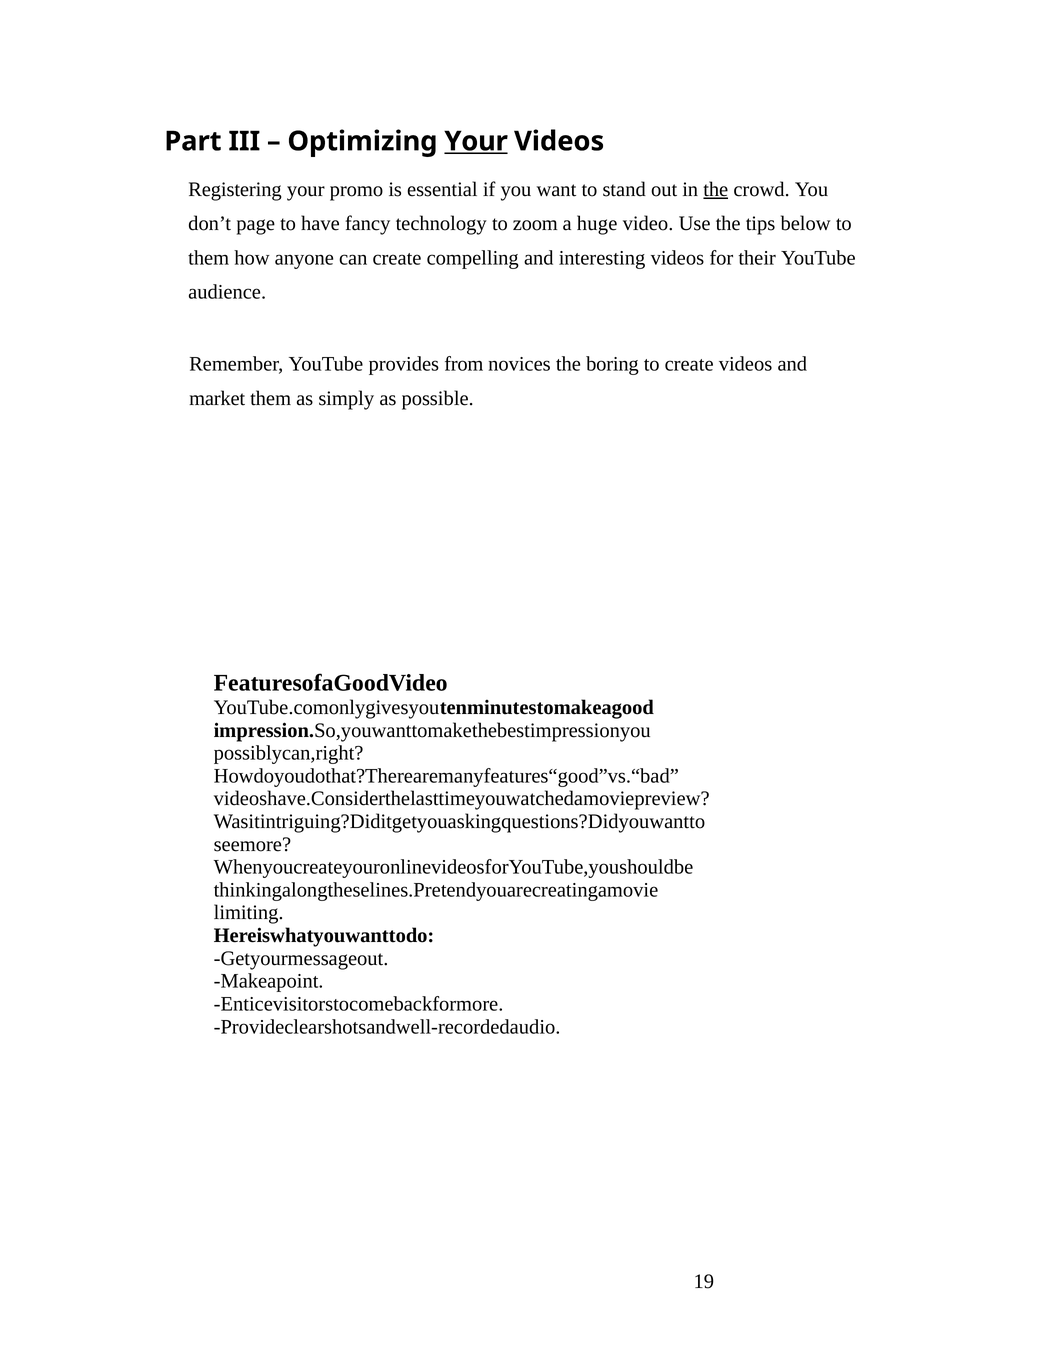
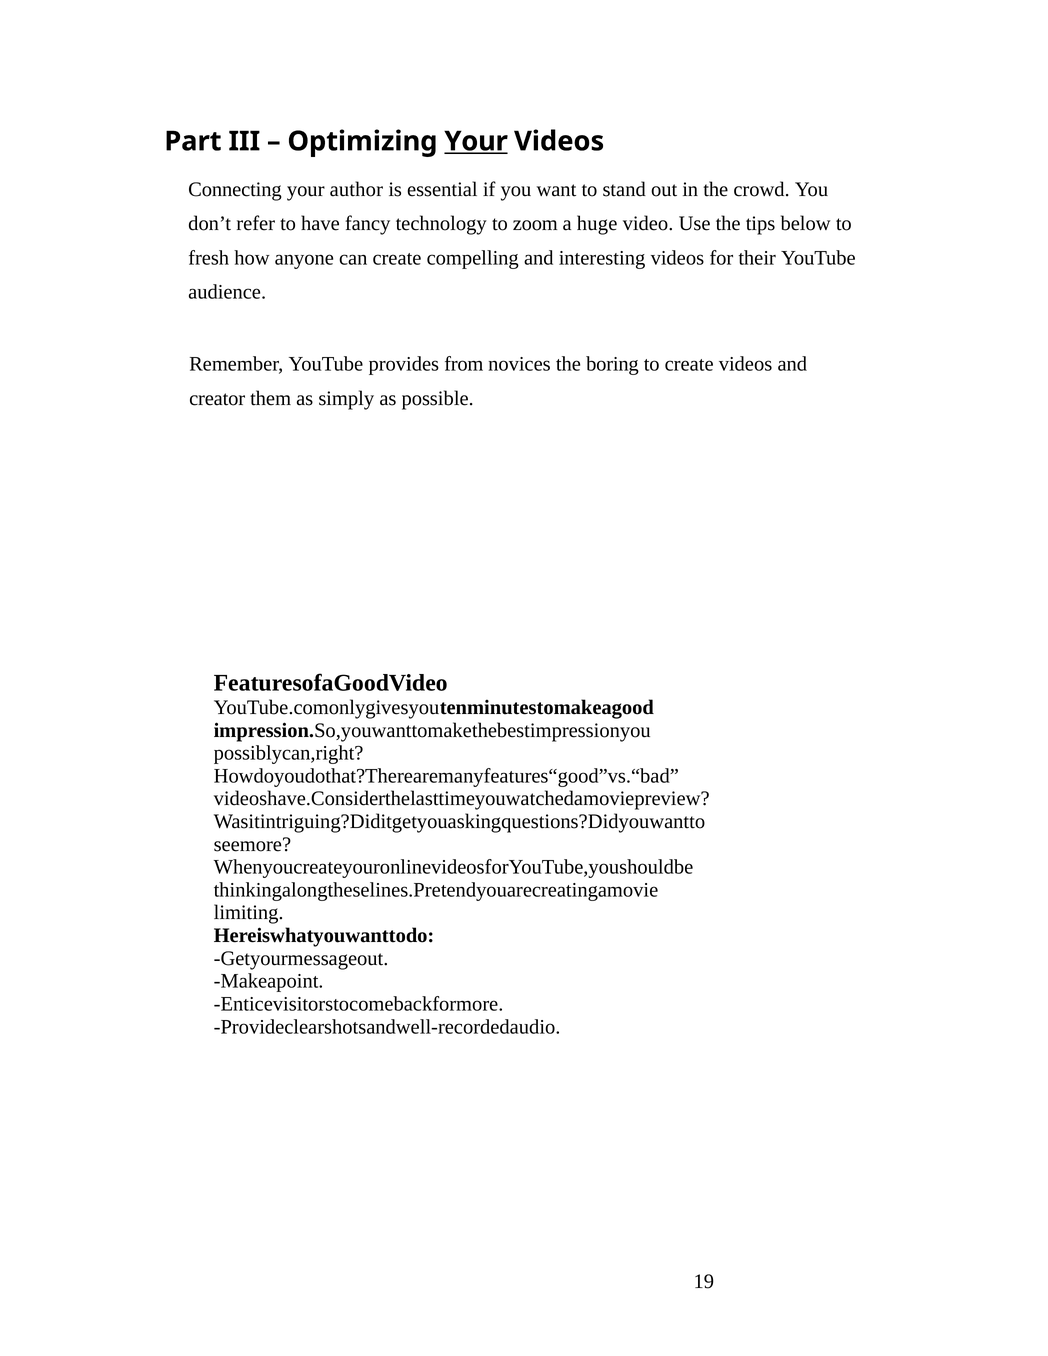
Registering: Registering -> Connecting (235, 189)
promo: promo -> author (356, 189)
the underline: present -> none (716, 189)
page: page -> refer (256, 224)
them: them -> fresh (209, 258)
market: market -> creator (217, 398)
